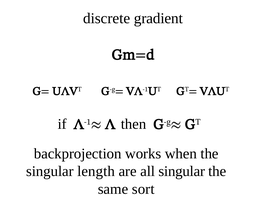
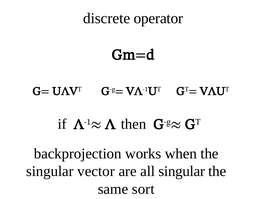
gradient: gradient -> operator (158, 18)
length: length -> vector (96, 172)
